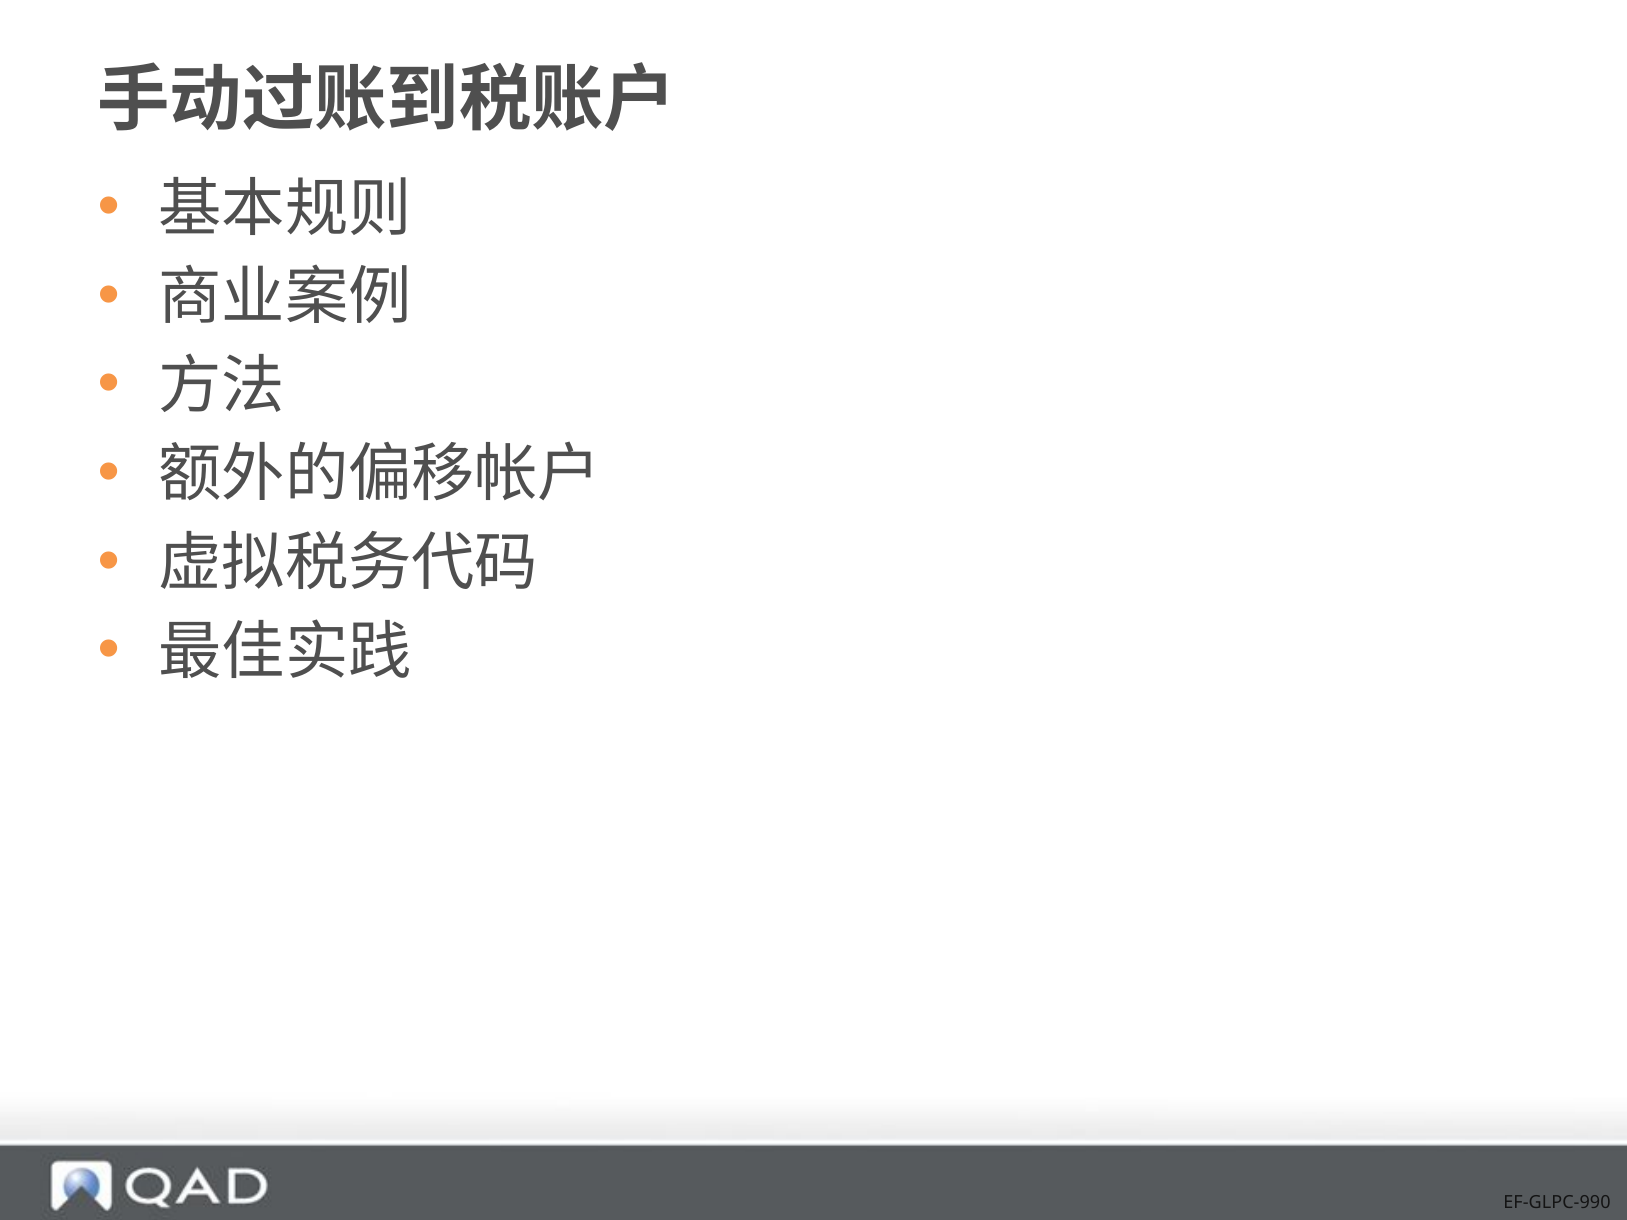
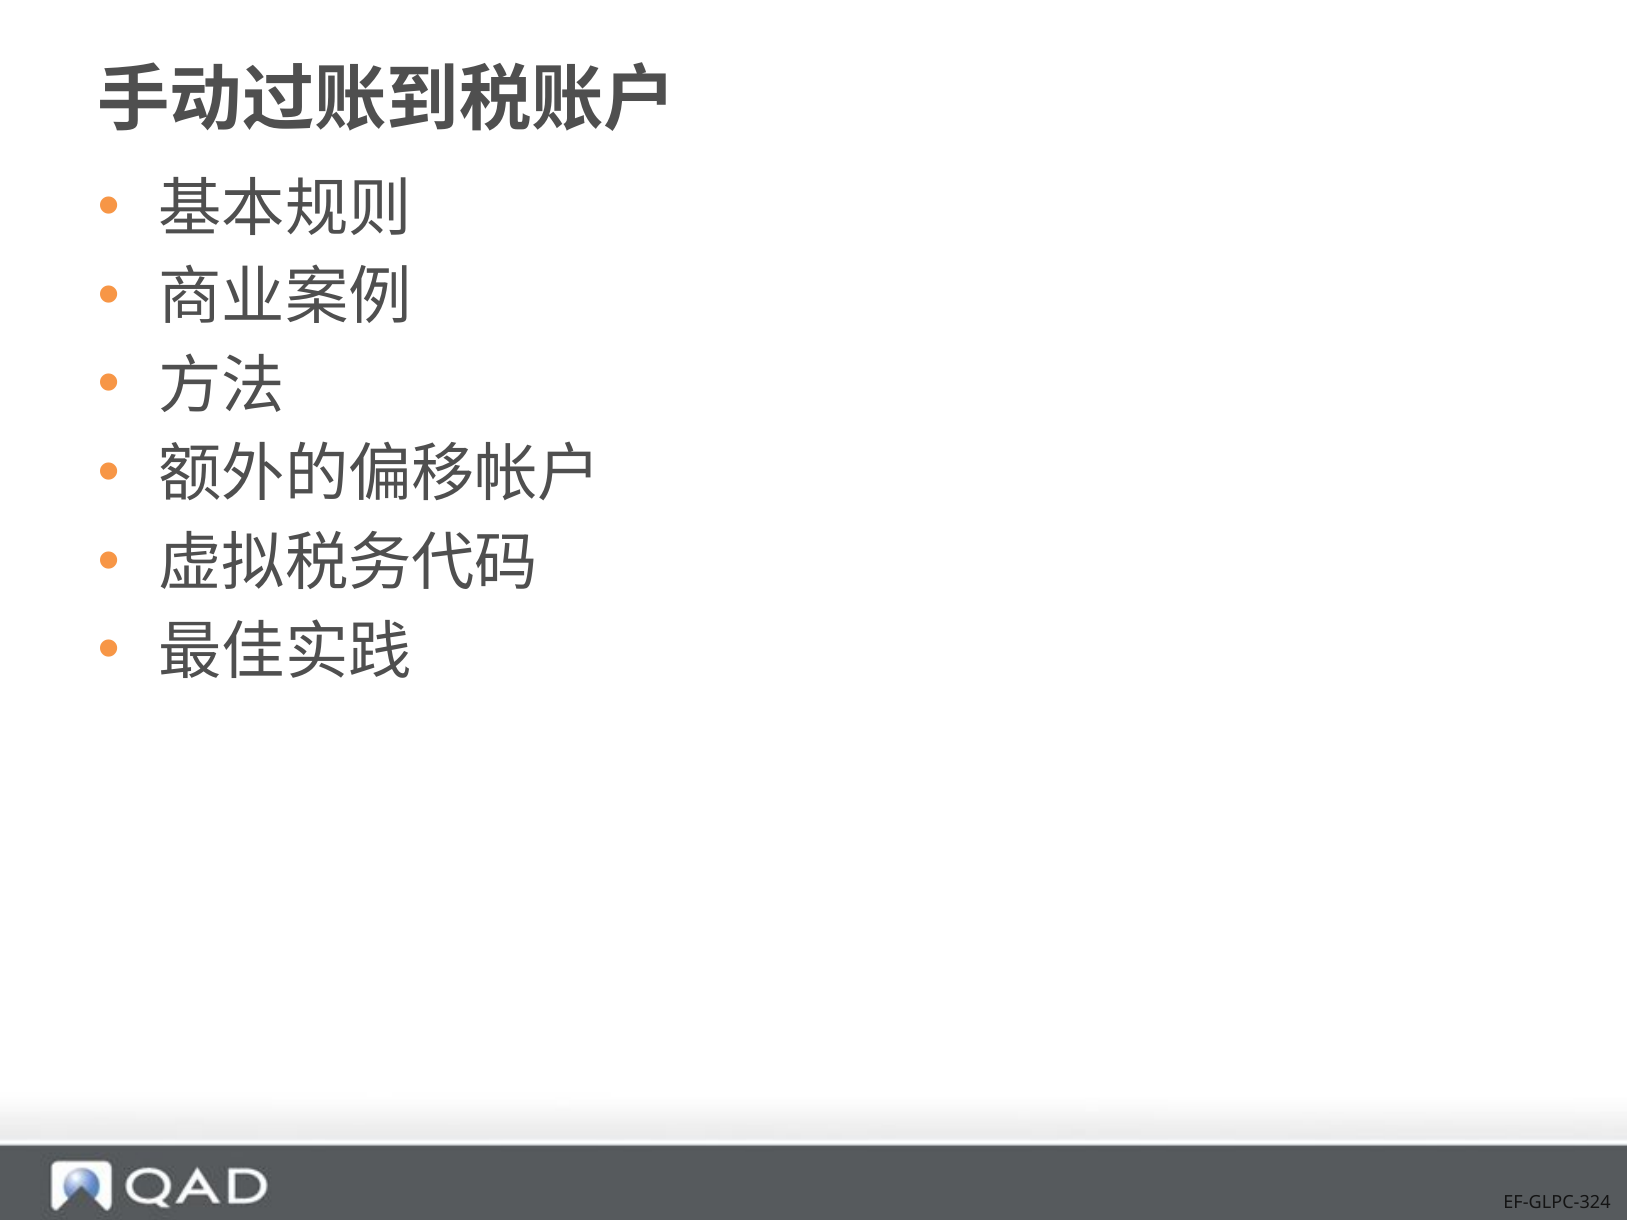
EF-GLPC-990: EF-GLPC-990 -> EF-GLPC-324 (1557, 1203)
